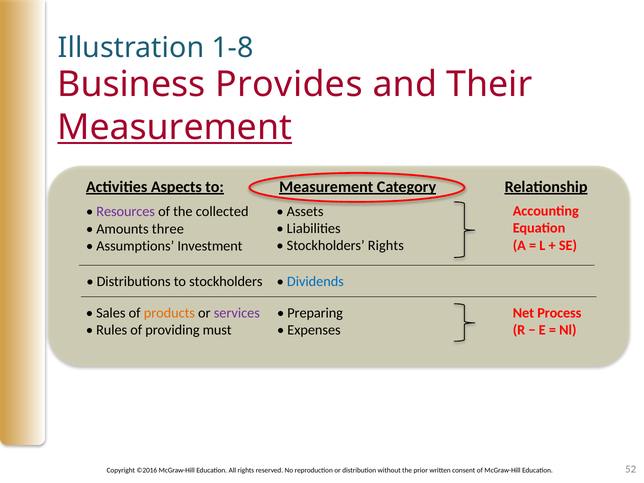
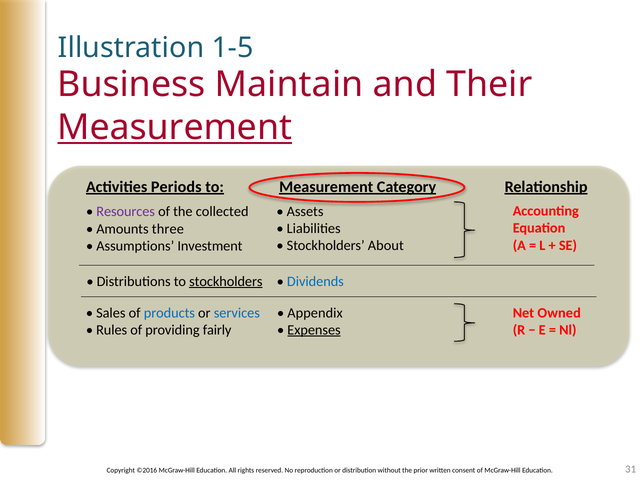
1-8: 1-8 -> 1-5 (233, 48)
Provides: Provides -> Maintain (289, 85)
Aspects: Aspects -> Periods (176, 187)
Stockholders Rights: Rights -> About (386, 246)
stockholders underline: none -> present (226, 281)
products colour: orange -> blue (169, 313)
services colour: purple -> blue (237, 313)
Preparing: Preparing -> Appendix (315, 313)
Process: Process -> Owned (559, 313)
must: must -> fairly (217, 330)
Expenses underline: none -> present (314, 330)
52: 52 -> 31 (631, 469)
